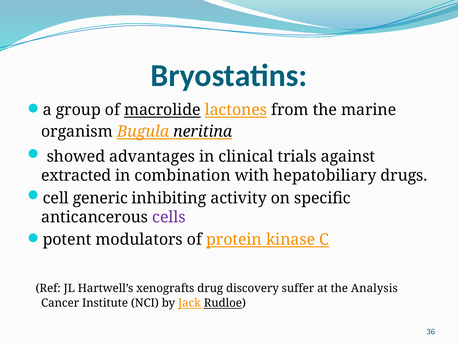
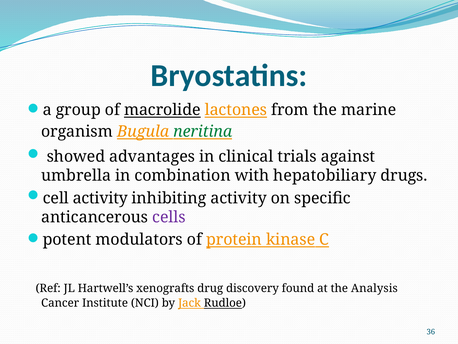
neritina colour: black -> green (203, 131)
extracted: extracted -> umbrella (76, 175)
cell generic: generic -> activity (100, 198)
suffer: suffer -> found (298, 288)
